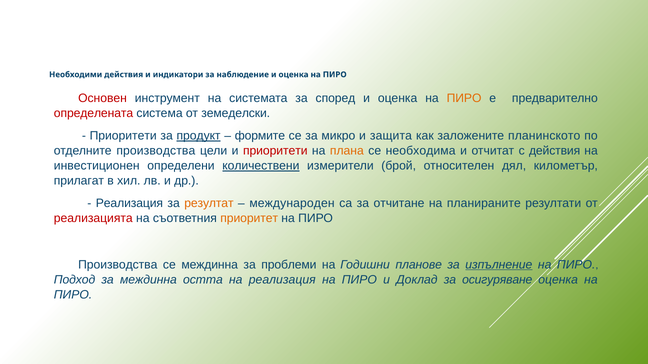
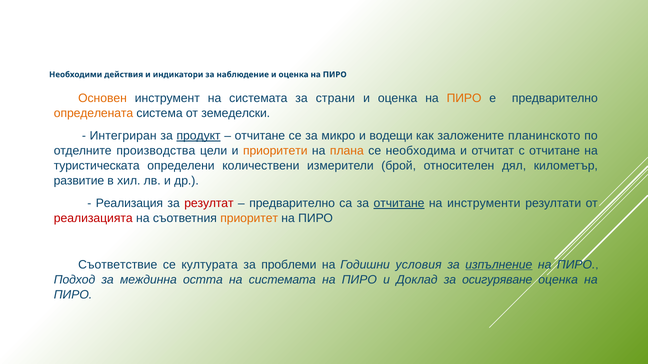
Основен colour: red -> orange (103, 98)
според: според -> страни (335, 98)
определената colour: red -> orange (94, 114)
Приоритети: Приоритети -> Интегриран (123, 136)
формите: формите -> отчитане (260, 136)
защита: защита -> водещи (391, 136)
приоритети colour: red -> orange (275, 151)
с действия: действия -> отчитане (555, 151)
инвестиционен: инвестиционен -> туристическата (97, 166)
количествени underline: present -> none (261, 166)
прилагат: прилагат -> развитие (79, 181)
резултат colour: orange -> red (209, 203)
международен: международен -> предварително (292, 203)
отчитане underline: none -> present (399, 203)
планираните: планираните -> инструменти (484, 203)
Производства: Производства -> Съответствие (118, 265)
се междинна: междинна -> културата (210, 265)
планове: планове -> условия (419, 265)
реализация: реализация -> системата (282, 280)
